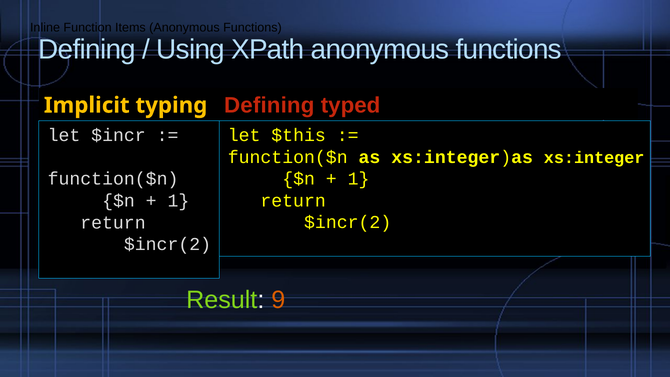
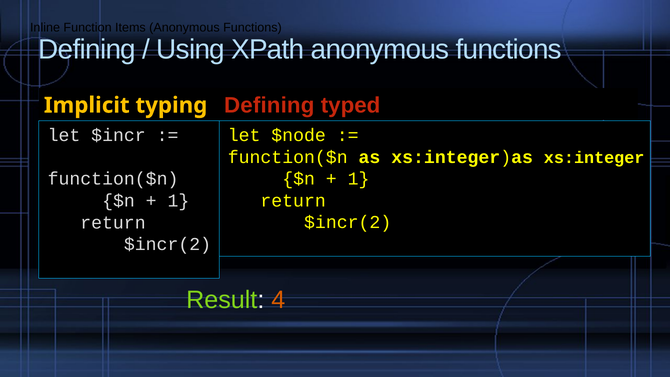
$this: $this -> $node (299, 135)
9: 9 -> 4 (278, 300)
